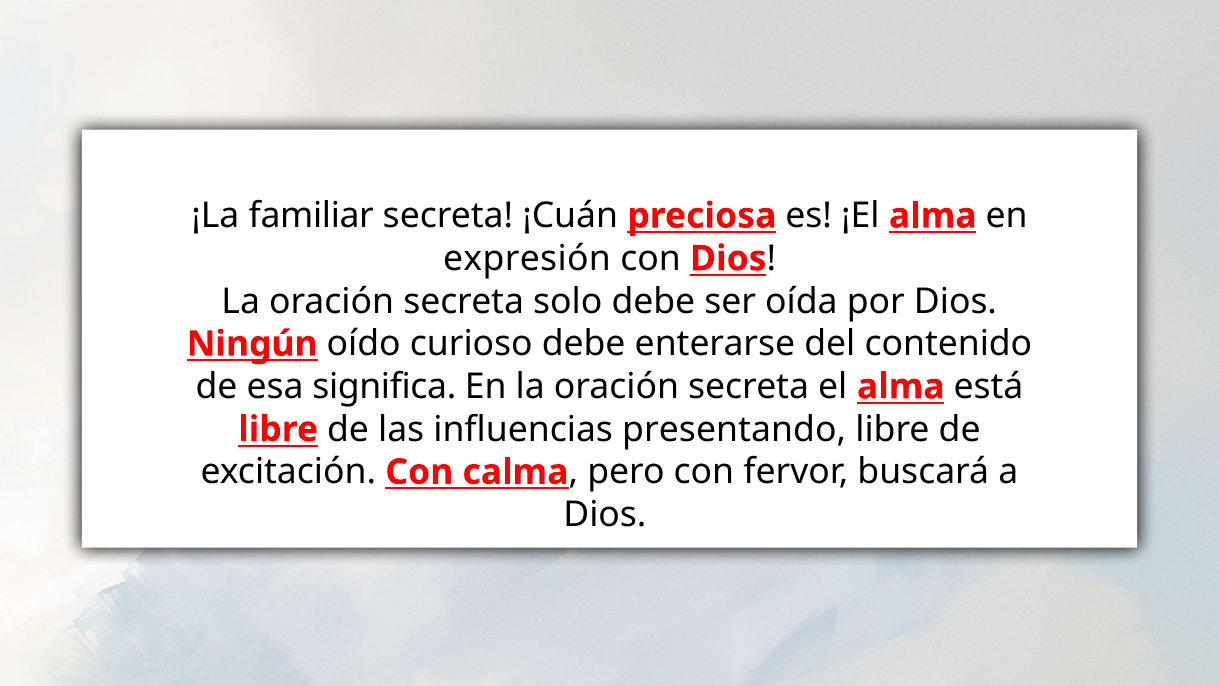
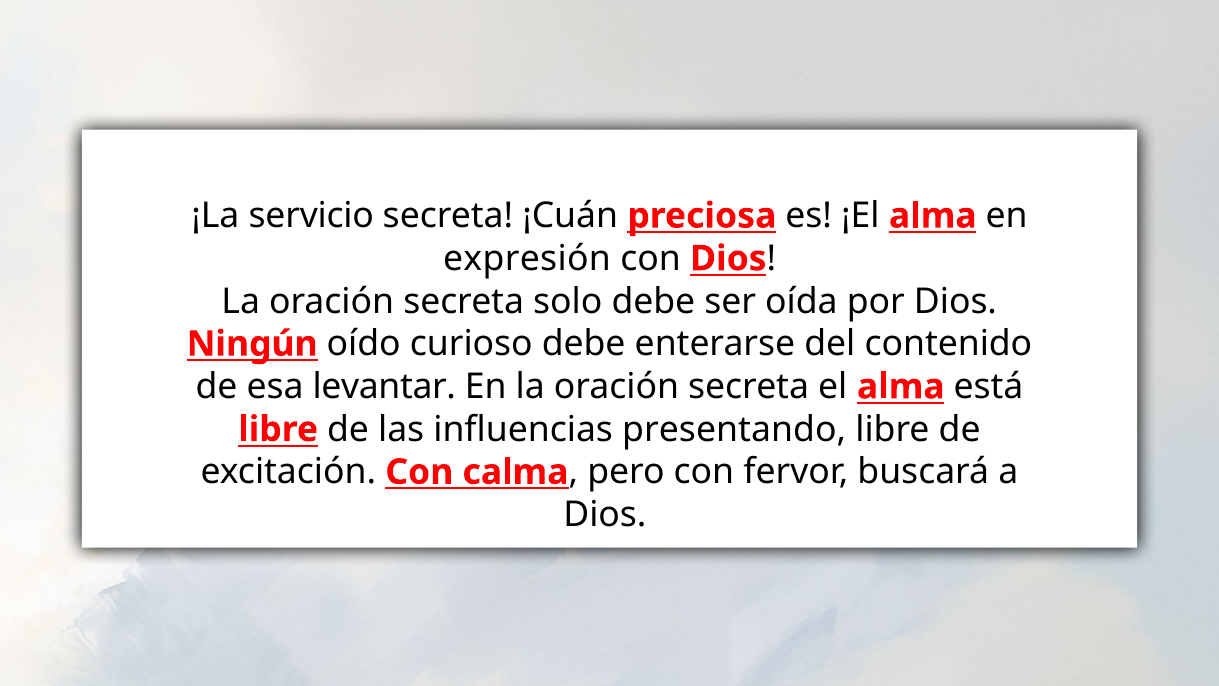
familiar: familiar -> servicio (311, 216)
significa: significa -> levantar (384, 386)
